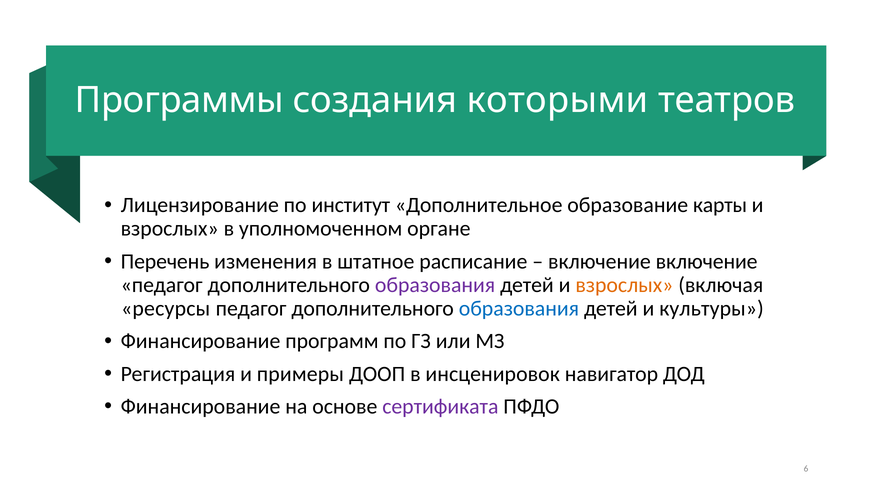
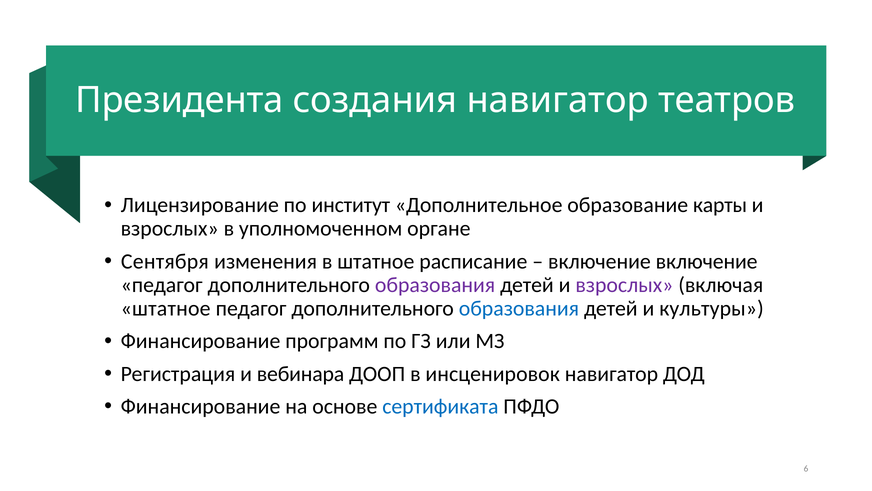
Программы: Программы -> Президента (179, 100)
создания которыми: которыми -> навигатор (558, 100)
Перечень: Перечень -> Сентября (165, 261)
взрослых colour: orange -> purple (624, 285)
ресурсы: ресурсы -> штатное (166, 308)
примеры: примеры -> вебинара (301, 373)
сертификата colour: purple -> blue (440, 406)
